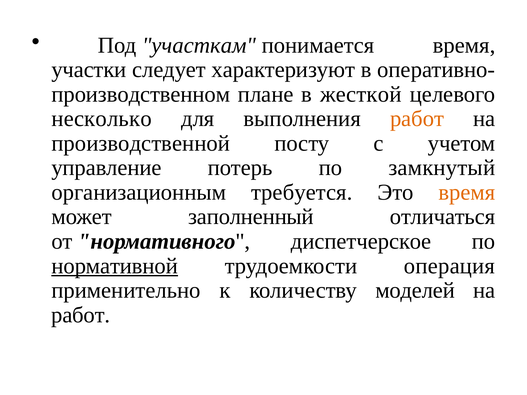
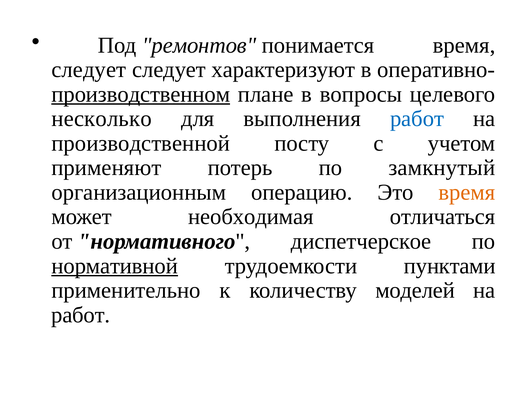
участкам: участкам -> ремонтов (199, 45)
участки: участки -> следует (89, 70)
производственном underline: none -> present (141, 94)
жесткой: жесткой -> вопросы (361, 94)
работ colour: orange -> blue (417, 119)
управление: управление -> применяют (106, 168)
требуется: требуется -> операцию (302, 192)
заполненный: заполненный -> необходимая (251, 217)
операция: операция -> пунктами (450, 266)
